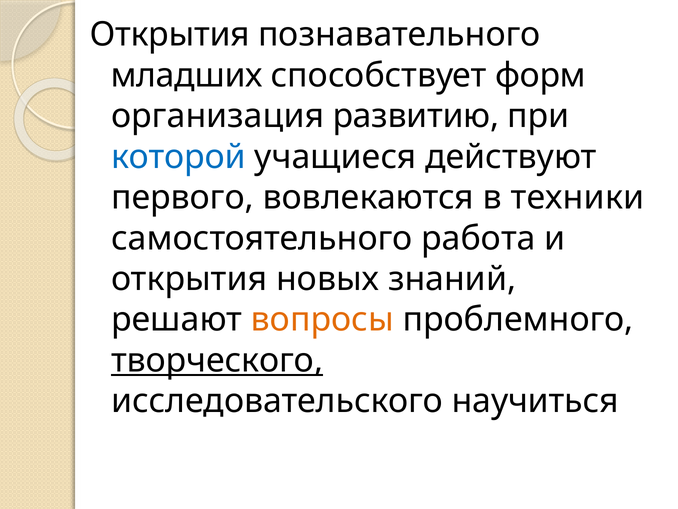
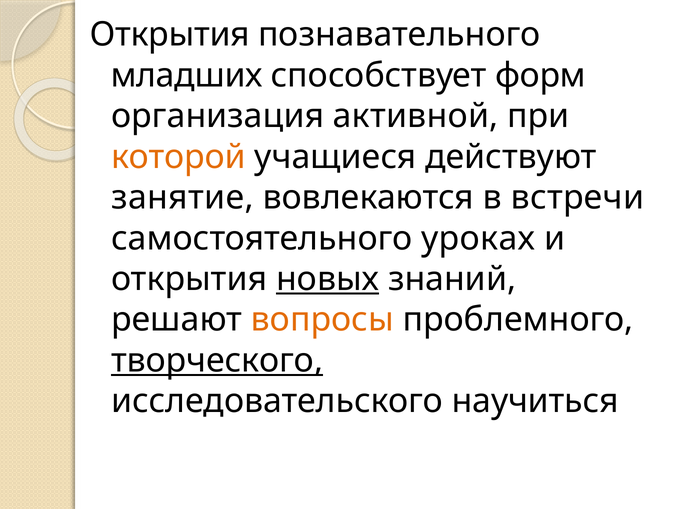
развитию: развитию -> активной (416, 116)
которой colour: blue -> orange (178, 157)
первого: первого -> занятие (182, 197)
техники: техники -> встречи (577, 197)
работа: работа -> уроках (478, 238)
новых underline: none -> present (328, 279)
